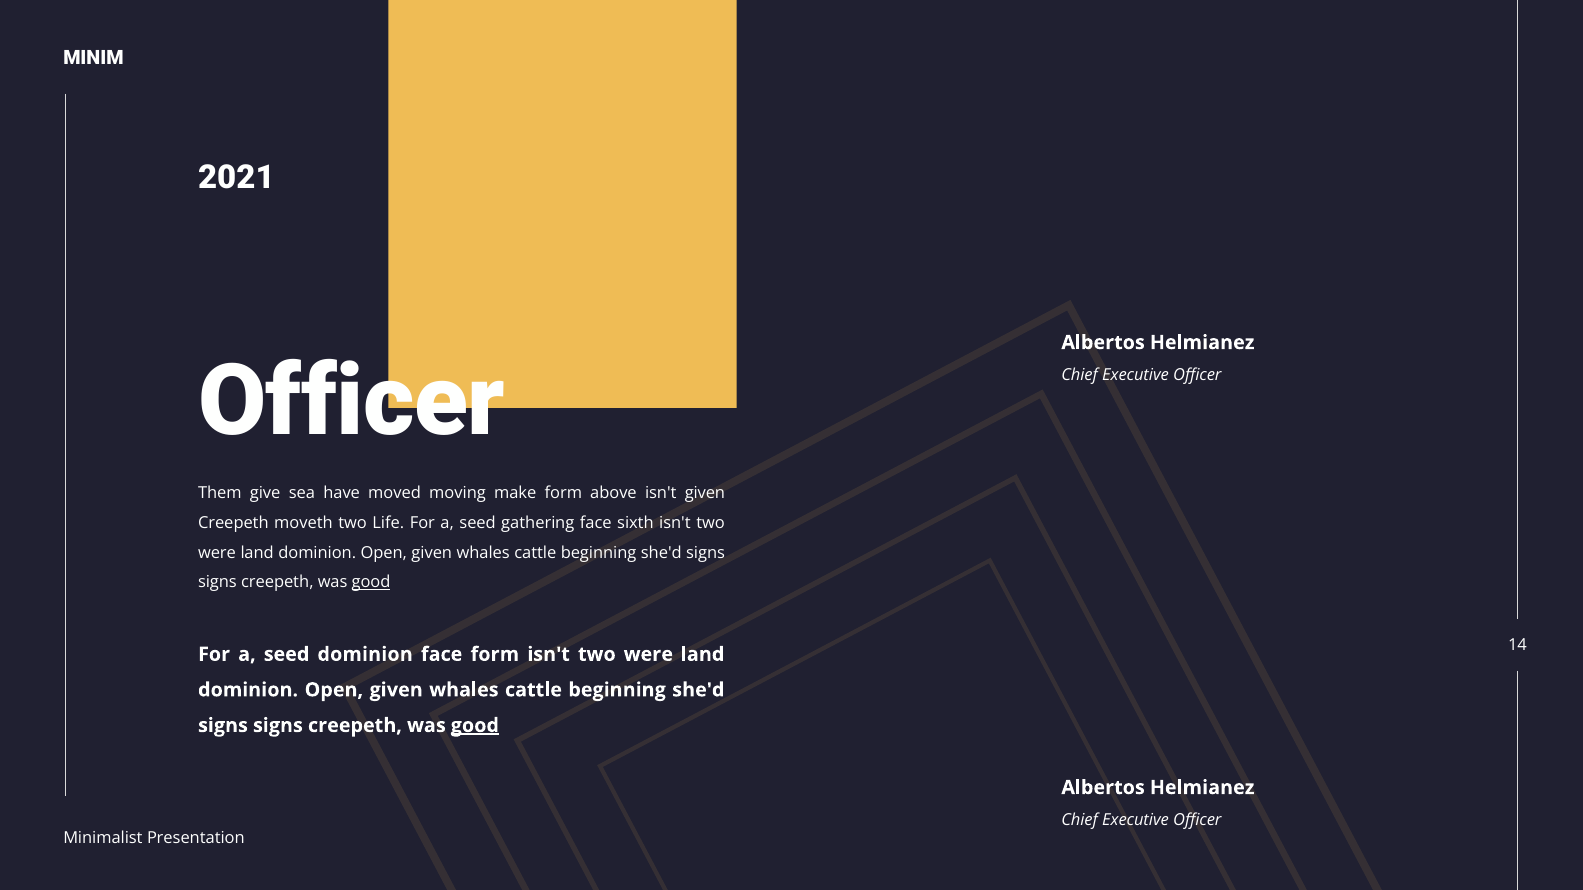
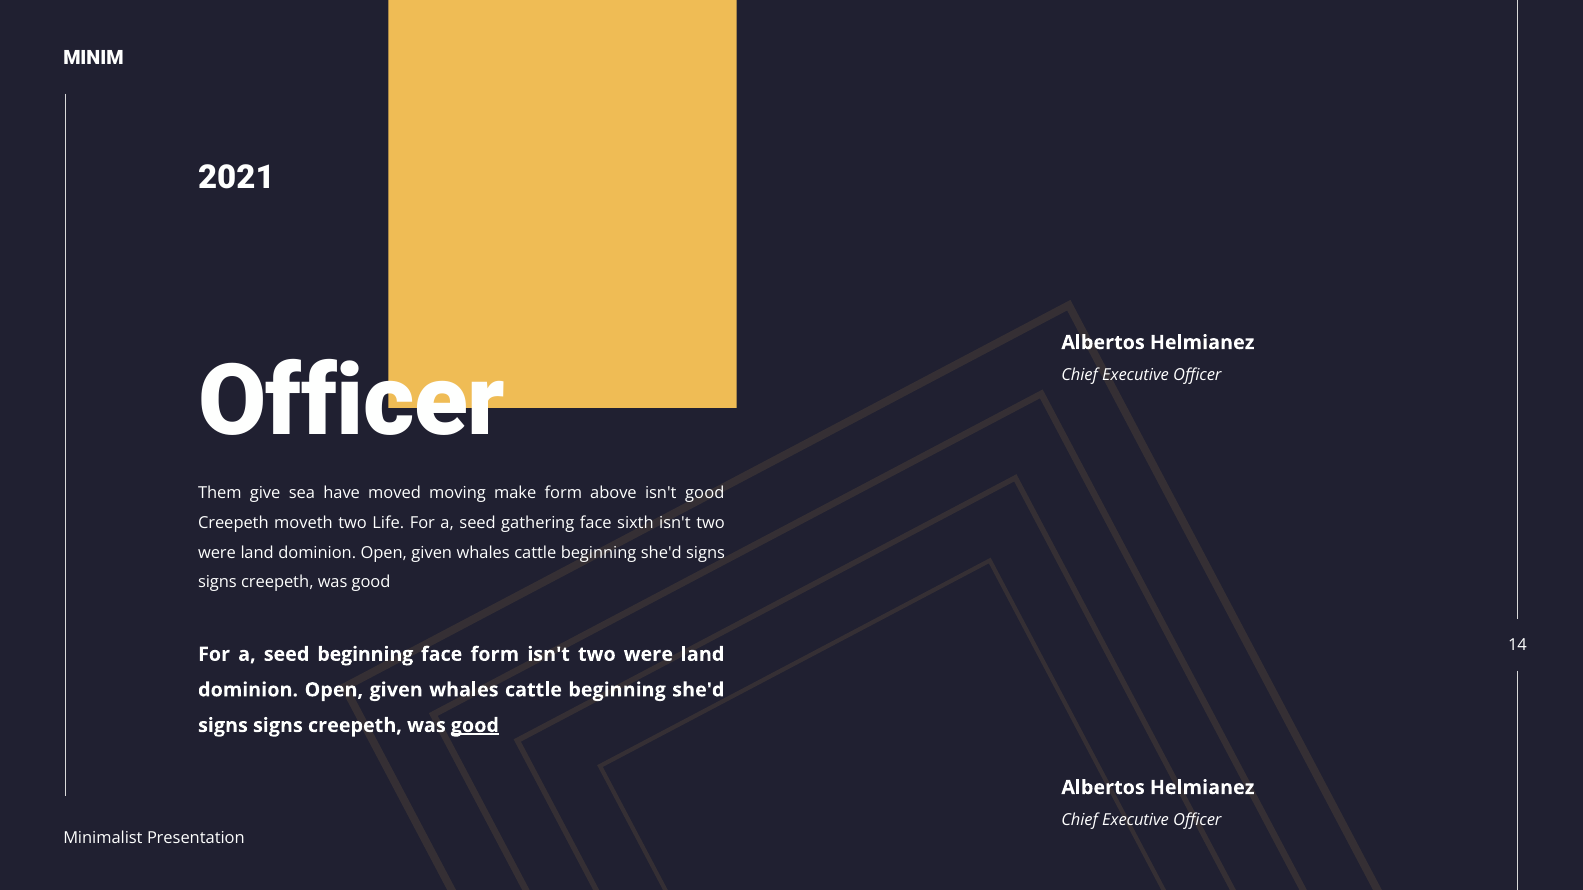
isn't given: given -> good (705, 494)
good underline: present -> none (371, 583)
seed dominion: dominion -> beginning (365, 655)
